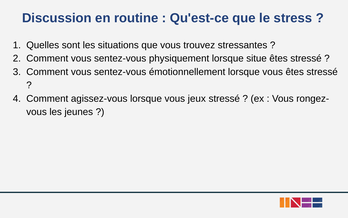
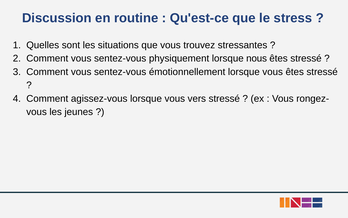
situe: situe -> nous (257, 58)
jeux: jeux -> vers (197, 98)
